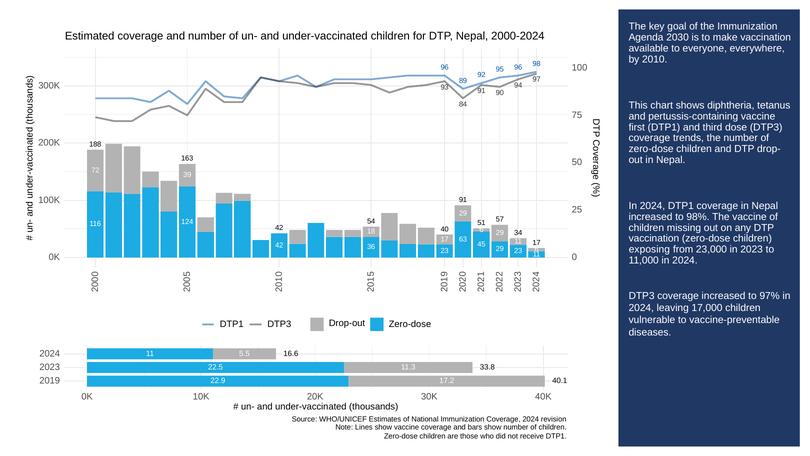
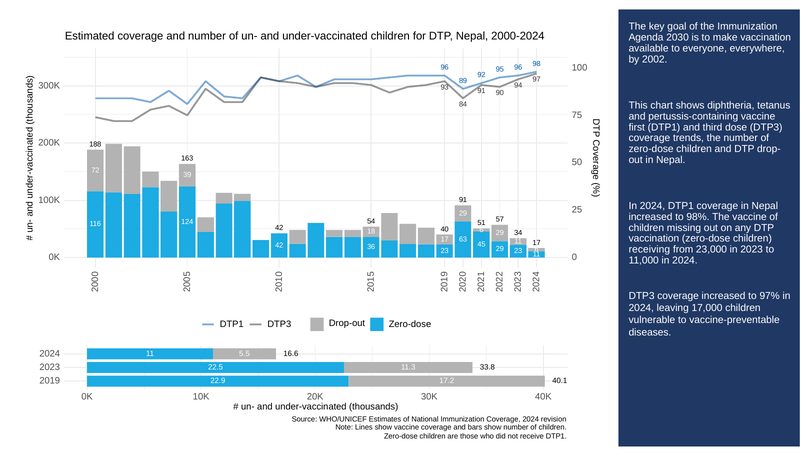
2010: 2010 -> 2002 (655, 59)
exposing: exposing -> receiving (649, 249)
